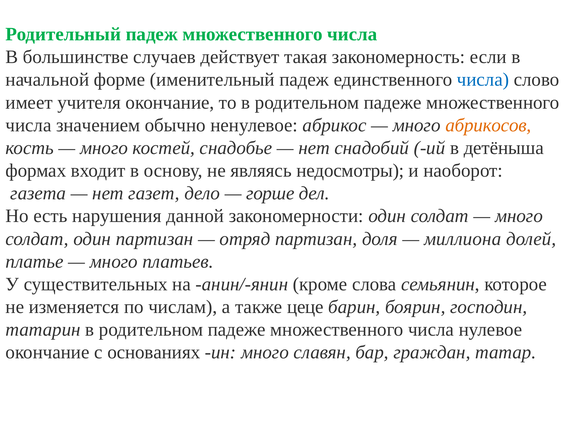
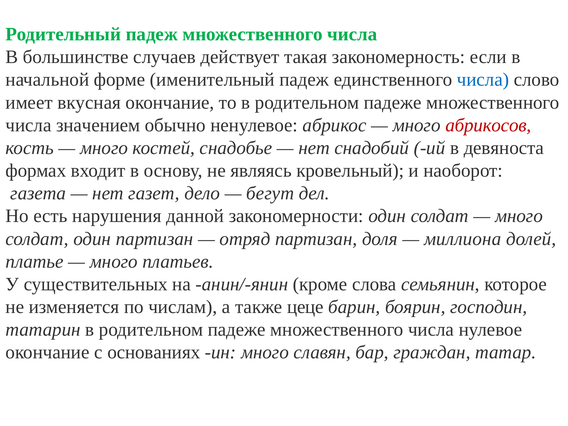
учителя: учителя -> вкусная (89, 102)
абрикосов colour: orange -> red (488, 125)
детёныша: детёныша -> девяноста (504, 148)
недосмотры: недосмотры -> кровельный (350, 171)
горше: горше -> бегут (270, 193)
